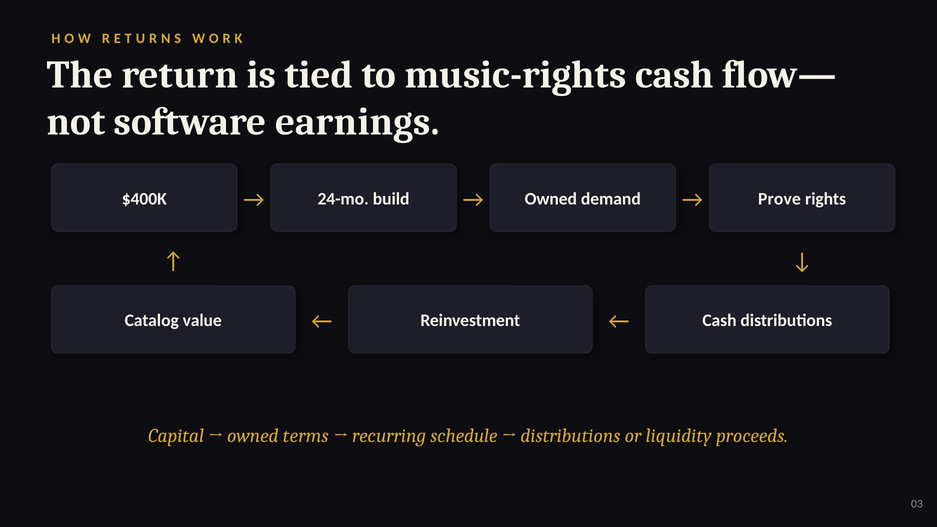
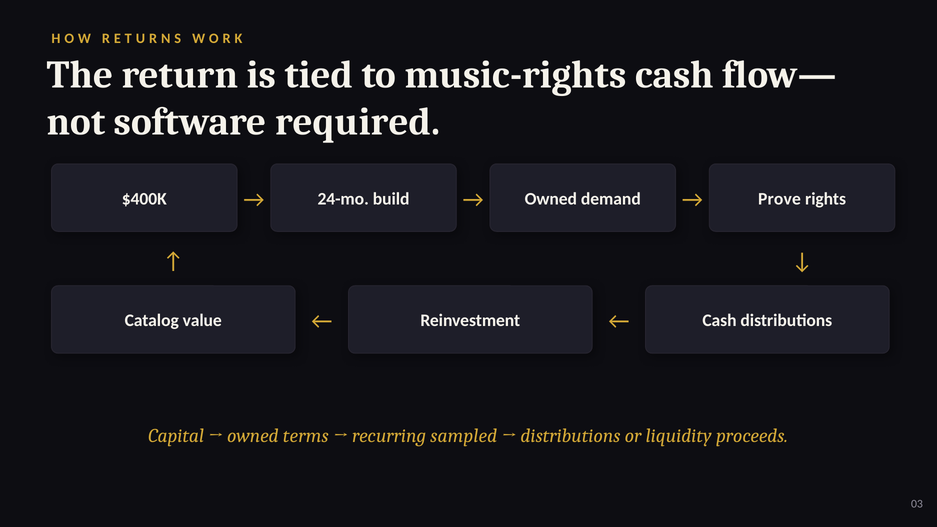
earnings: earnings -> required (358, 122)
schedule: schedule -> sampled (464, 436)
